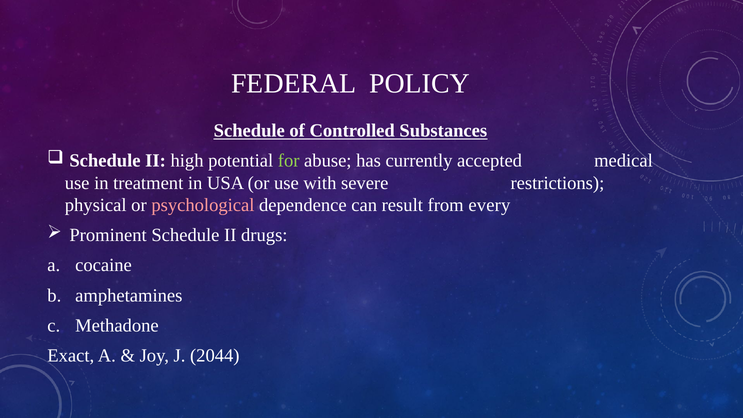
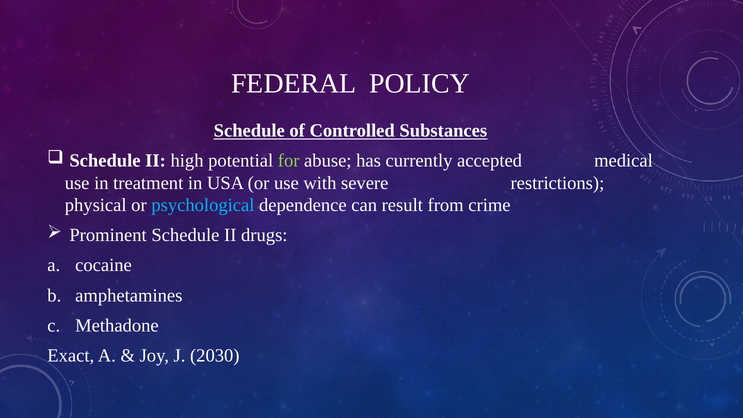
psychological colour: pink -> light blue (203, 205)
every: every -> crime (489, 205)
2044: 2044 -> 2030 (215, 355)
